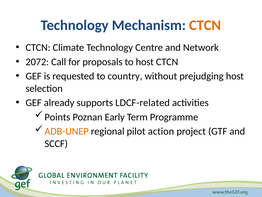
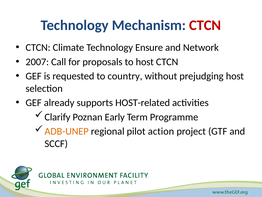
CTCN colour: orange -> red (205, 25)
Centre: Centre -> Ensure (149, 47)
2072: 2072 -> 2007 (37, 62)
LDCF-related: LDCF-related -> HOST-related (143, 102)
Points: Points -> Clarify (57, 117)
